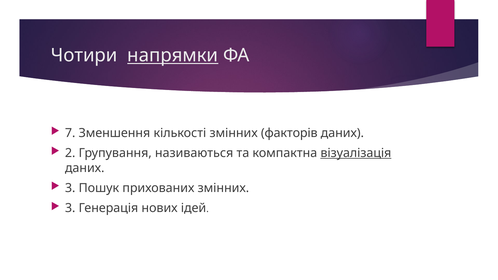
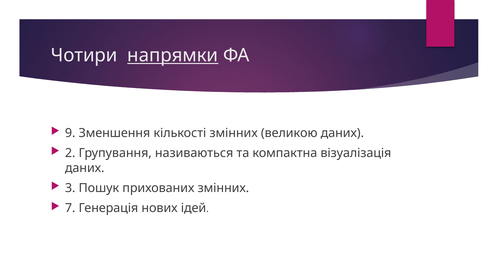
7: 7 -> 9 (70, 133)
факторів: факторів -> великою (289, 133)
візуалізація underline: present -> none (356, 153)
3: 3 -> 7 (70, 208)
